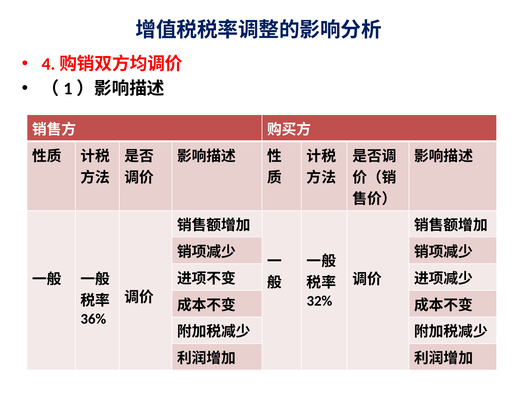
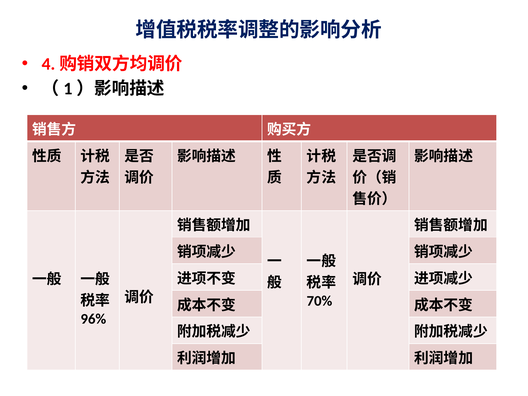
32%: 32% -> 70% (319, 301)
36%: 36% -> 96% (93, 319)
